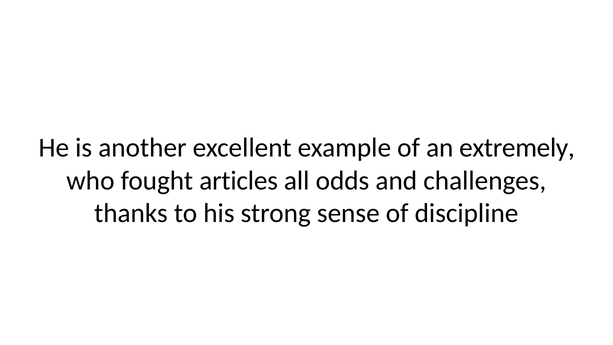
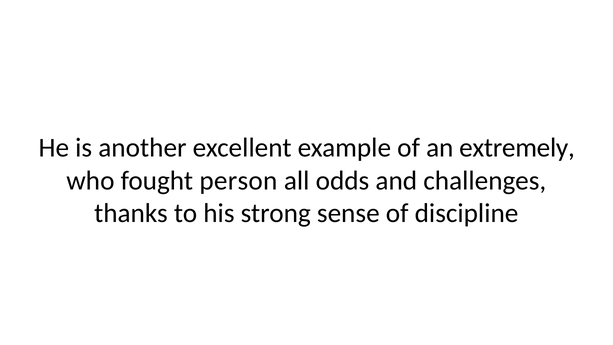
articles: articles -> person (238, 180)
